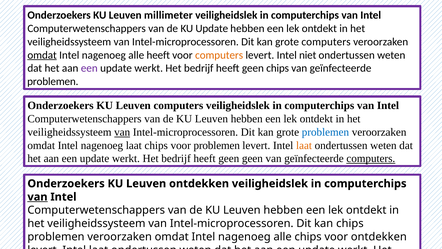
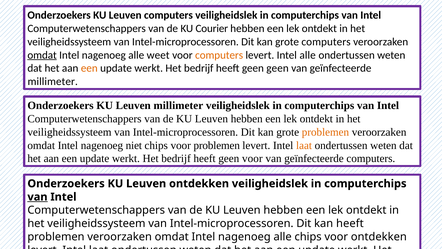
Leuven millimeter: millimeter -> computers (168, 15)
KU Update: Update -> Courier (212, 28)
alle heeft: heeft -> weet (158, 55)
Intel niet: niet -> alle (308, 55)
een colour: purple -> orange (89, 68)
geen chips: chips -> geen (278, 68)
problemen: problemen -> millimeter (53, 81)
Leuven computers: computers -> millimeter (178, 105)
van underline: present -> none (122, 132)
problemen colour: blue -> orange (325, 132)
nagenoeg laat: laat -> niet (134, 145)
geen geen: geen -> voor (252, 158)
computers underline: present -> none (371, 158)
kan chips: chips -> heeft (350, 223)
